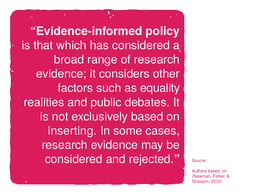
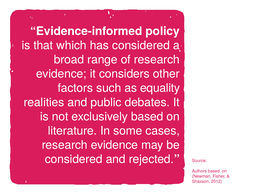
inserting: inserting -> literature (72, 130)
